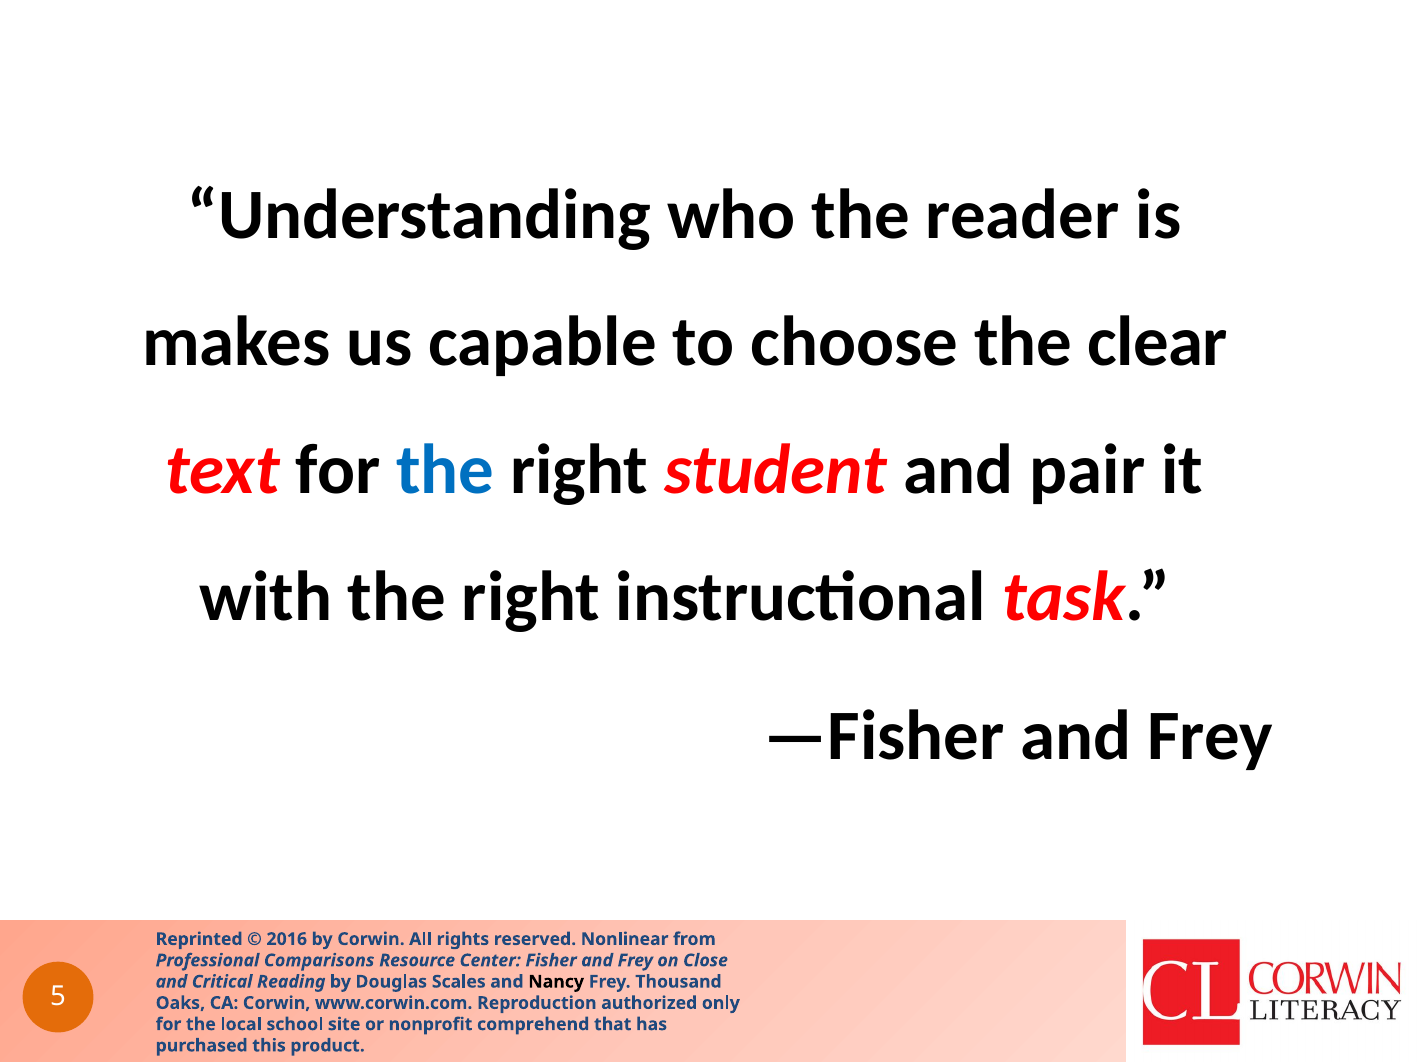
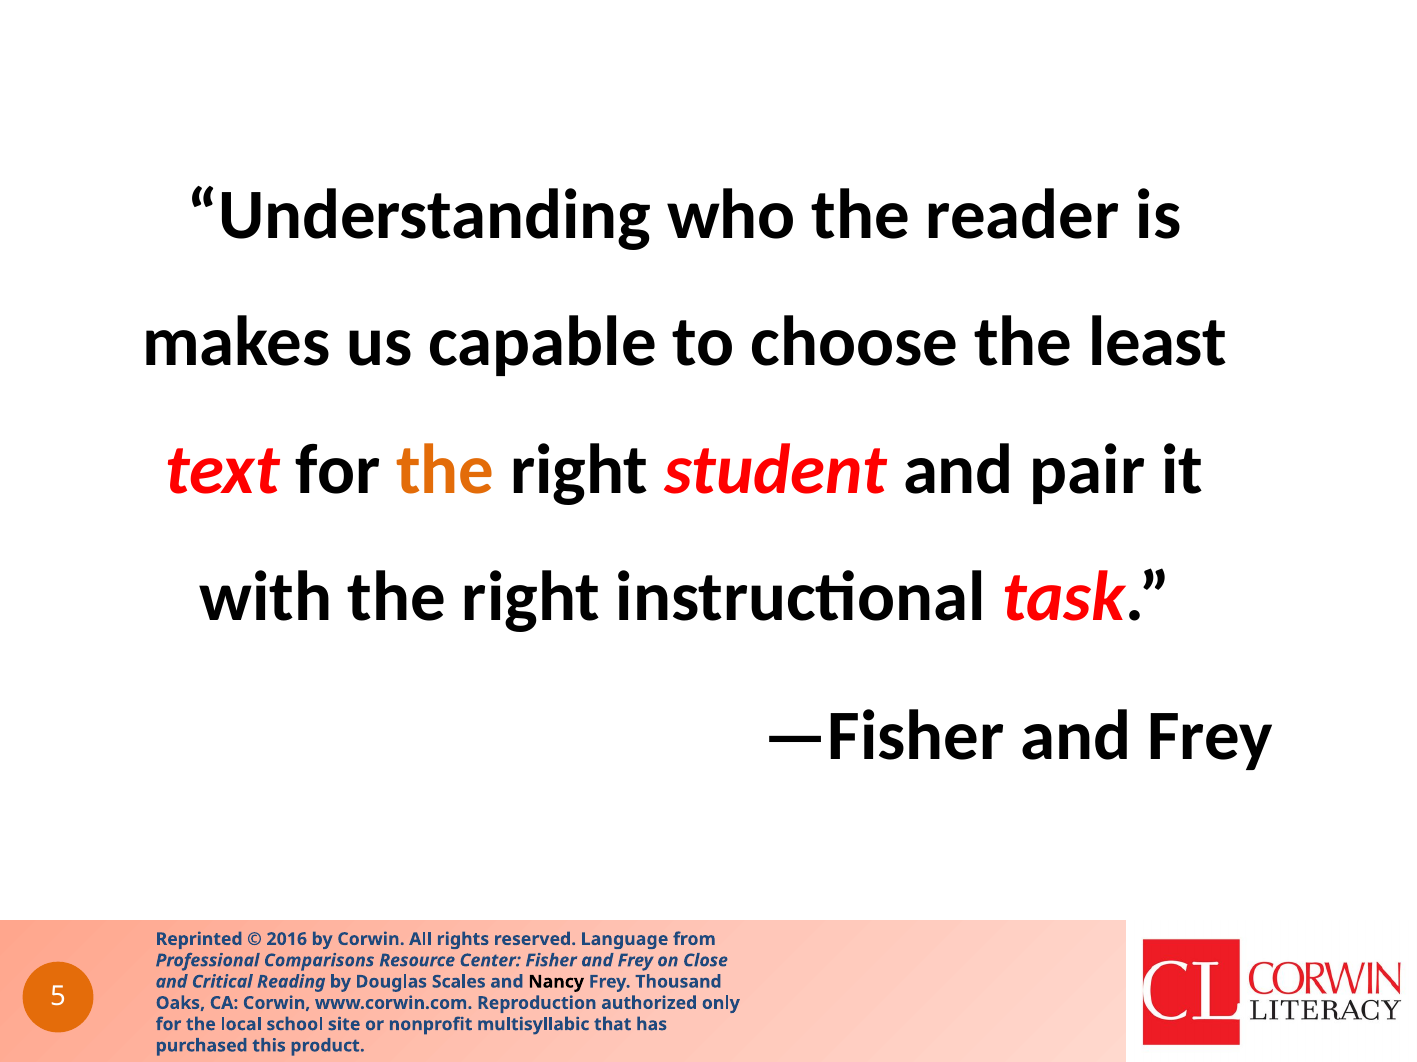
clear: clear -> least (1158, 343)
the colour: blue -> orange (445, 470)
Nonlinear: Nonlinear -> Language (625, 940)
comprehend: comprehend -> multisyllabic (533, 1025)
